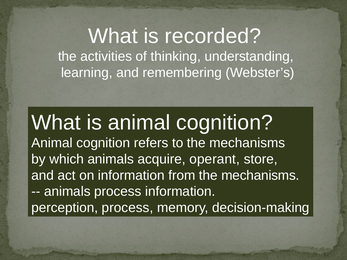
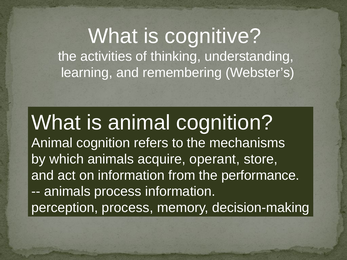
recorded: recorded -> cognitive (213, 36)
from the mechanisms: mechanisms -> performance (260, 175)
